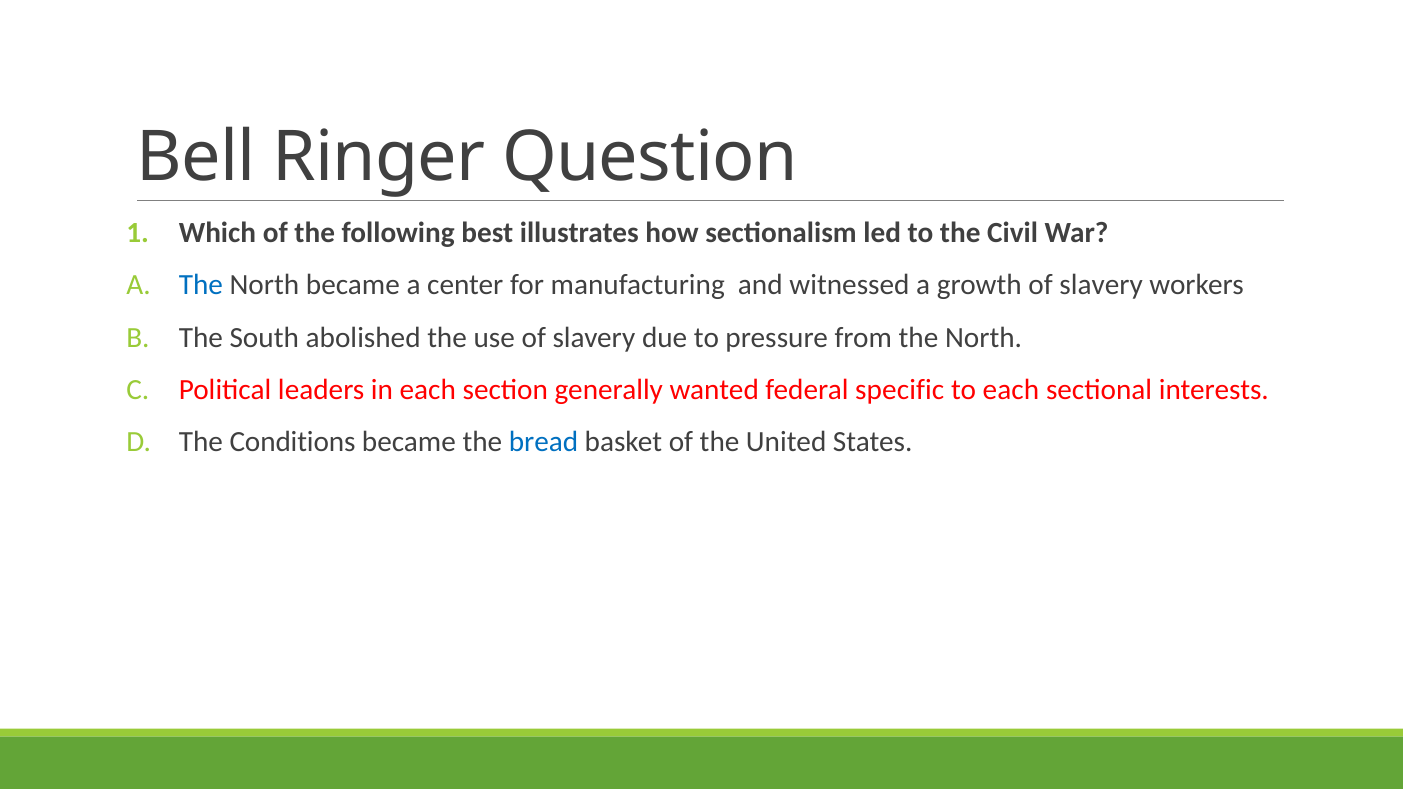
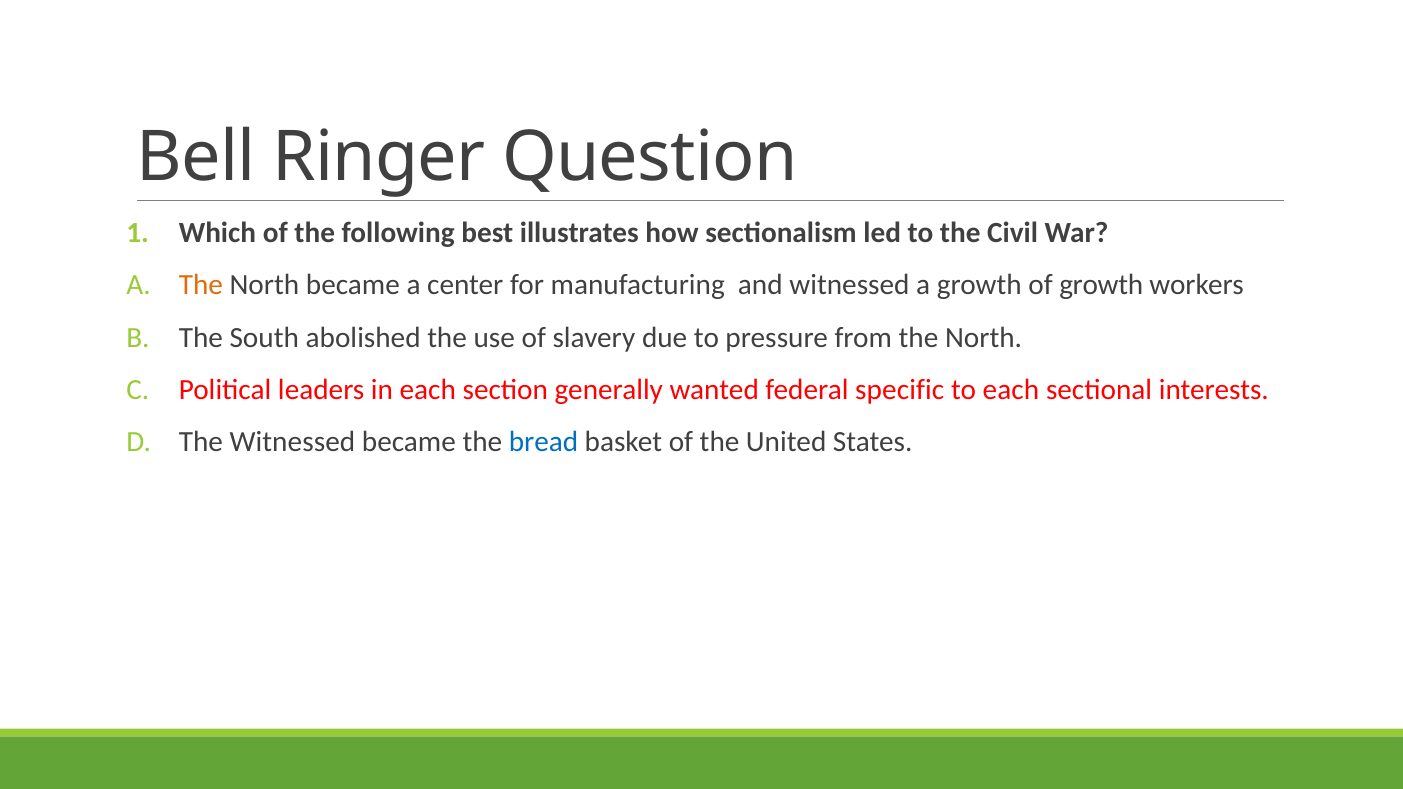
The colour: blue -> orange (201, 285)
growth of slavery: slavery -> growth (1101, 285)
The Conditions: Conditions -> Witnessed (292, 442)
